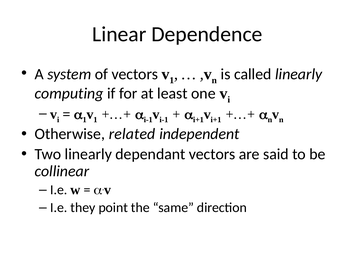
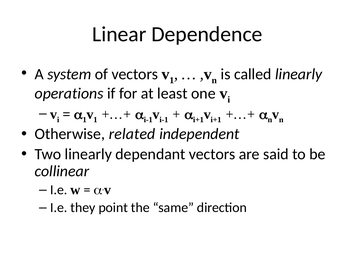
computing: computing -> operations (69, 94)
